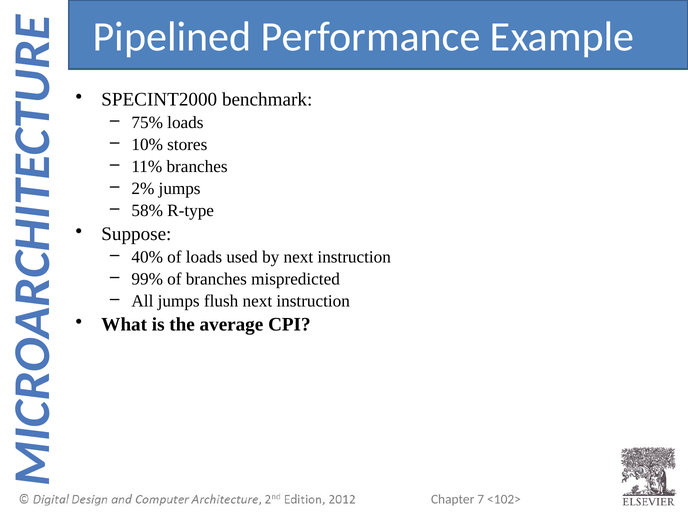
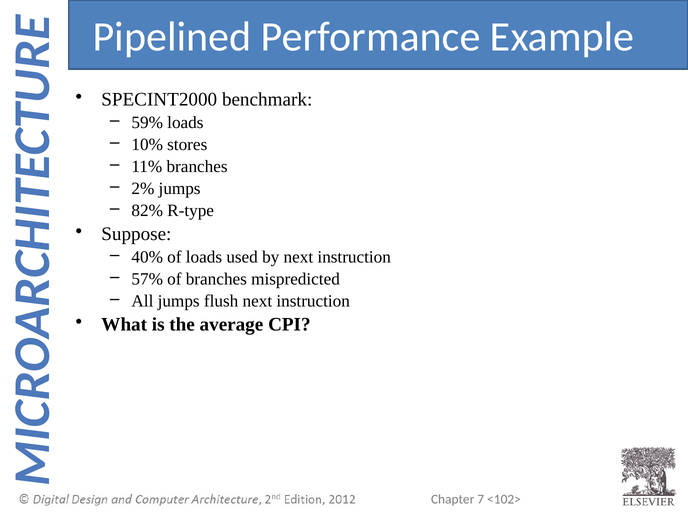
75%: 75% -> 59% (147, 123)
58%: 58% -> 82% (147, 211)
99%: 99% -> 57% (147, 279)
